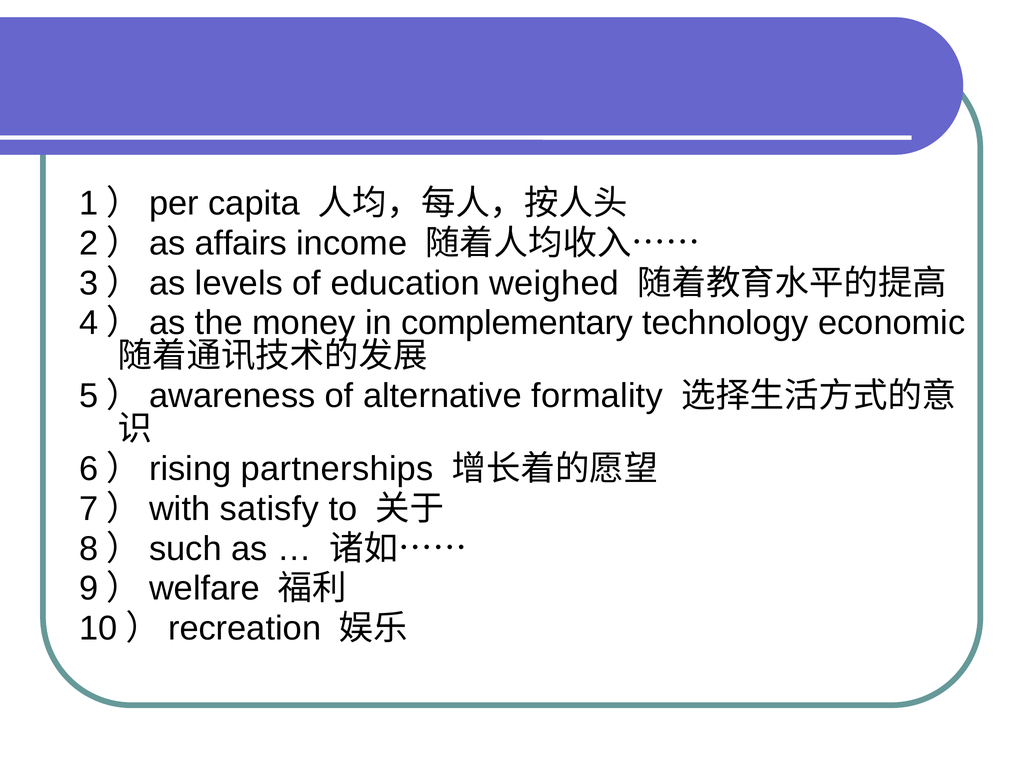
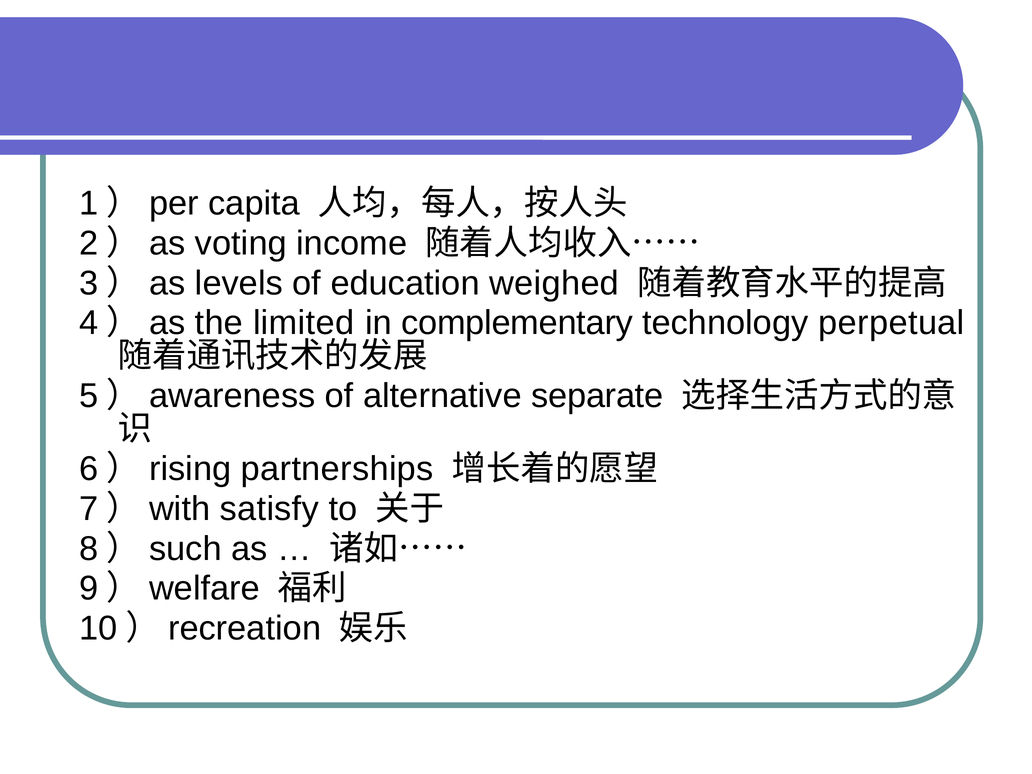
affairs: affairs -> voting (241, 243)
money: money -> limited (304, 323)
economic: economic -> perpetual (892, 323)
formality: formality -> separate (597, 396)
